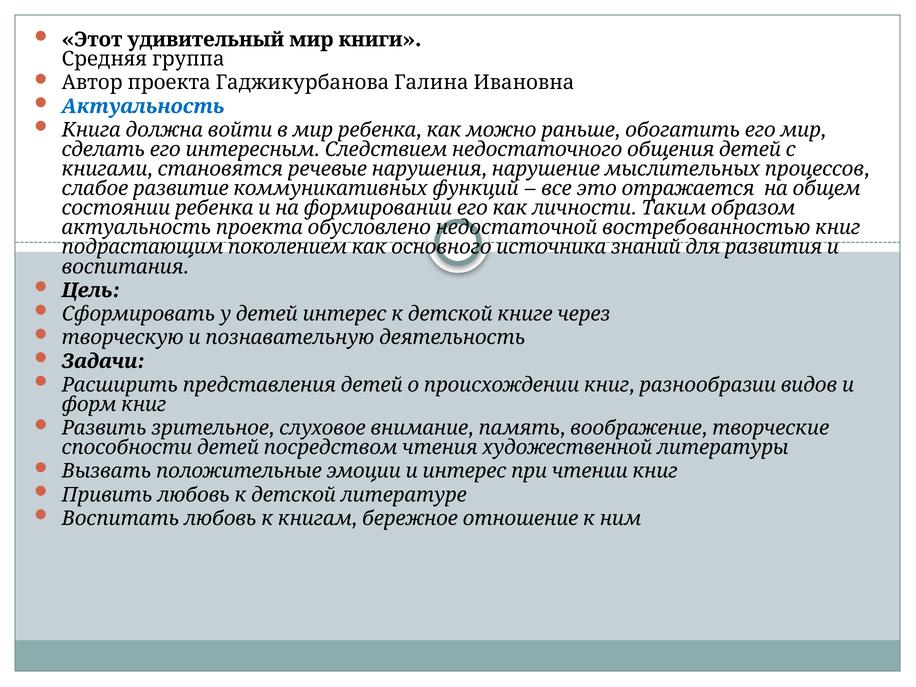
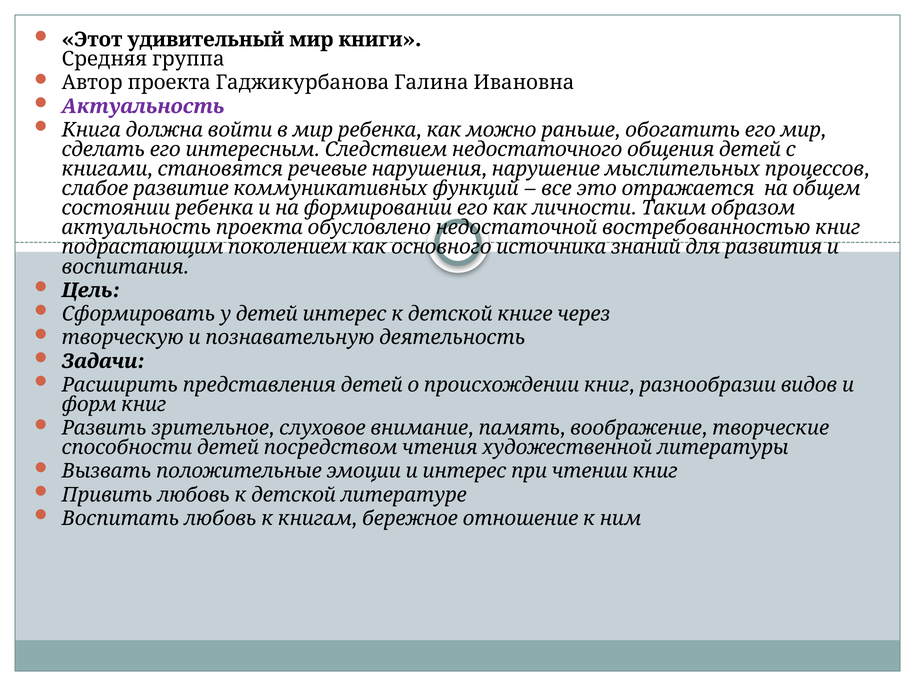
Актуальность colour: blue -> purple (143, 106)
